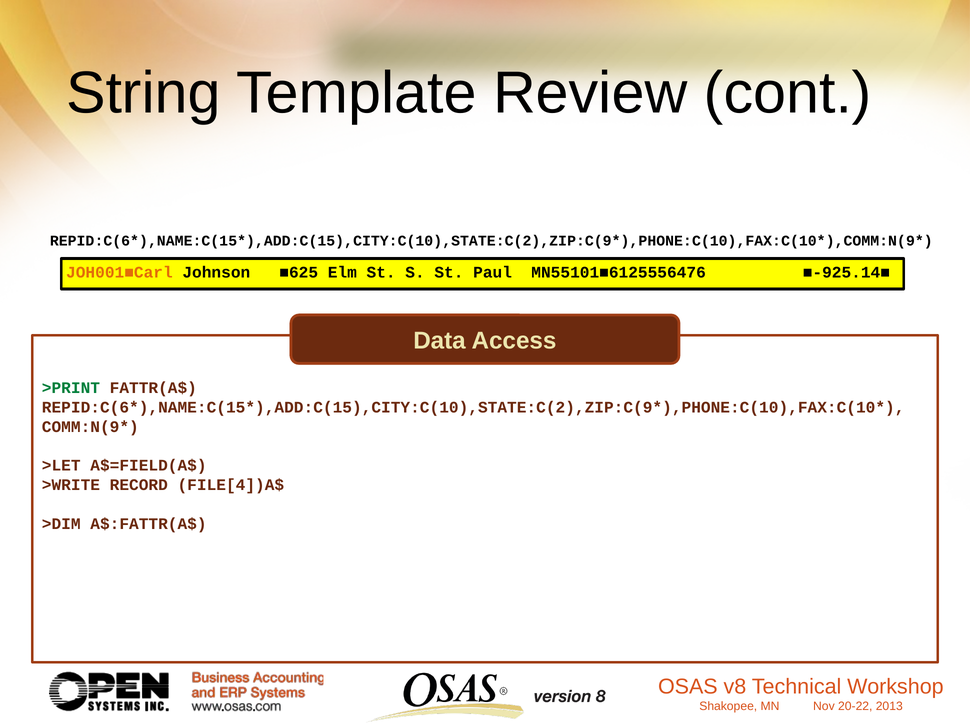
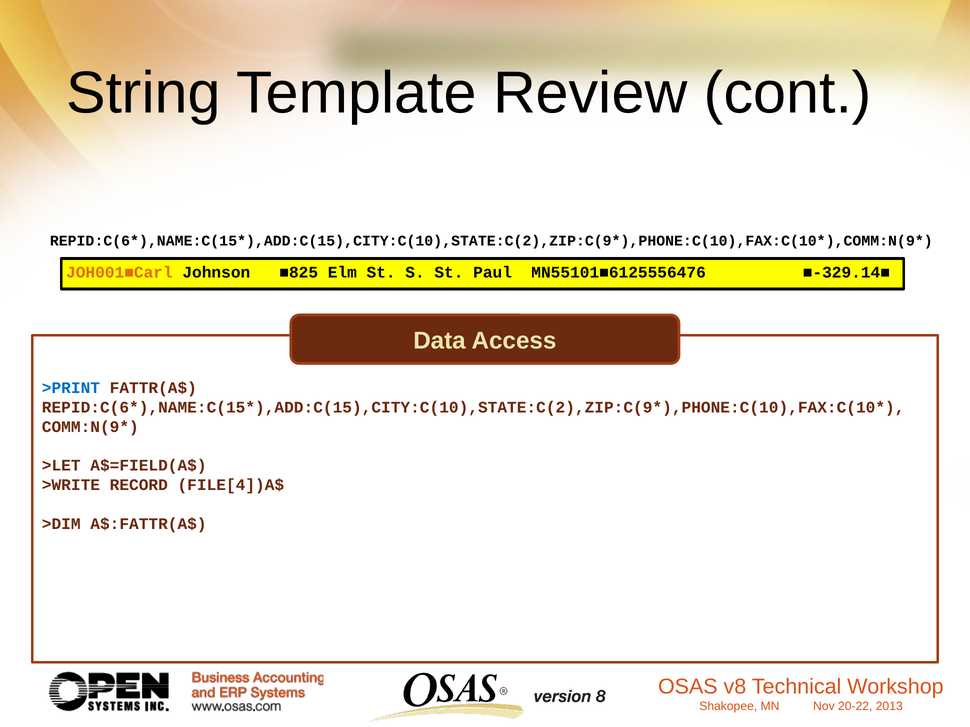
■625: ■625 -> ■825 (299, 273)
■-925.14■: ■-925.14■ -> ■-329.14■ (846, 273)
>PRINT colour: green -> blue (71, 388)
